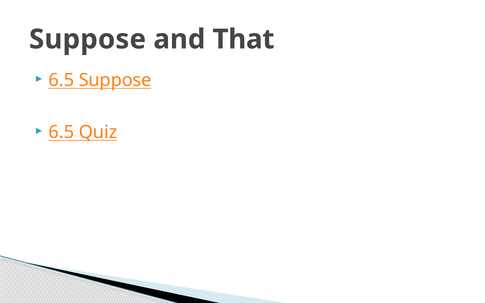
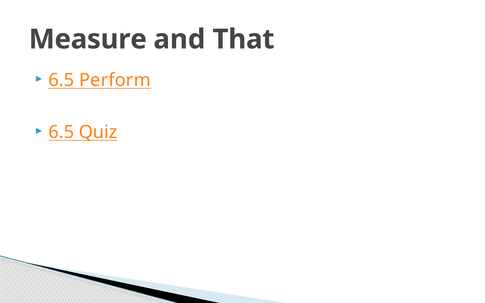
Suppose: Suppose -> Measure (88, 39)
6.5 Suppose: Suppose -> Perform (115, 80)
